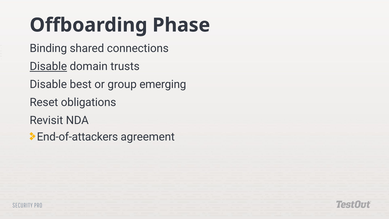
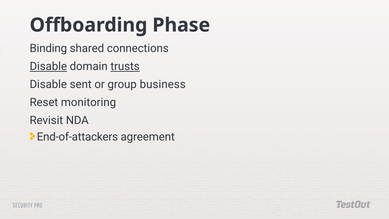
trusts underline: none -> present (125, 66)
best: best -> sent (81, 84)
emerging: emerging -> business (163, 84)
obligations: obligations -> monitoring (89, 102)
